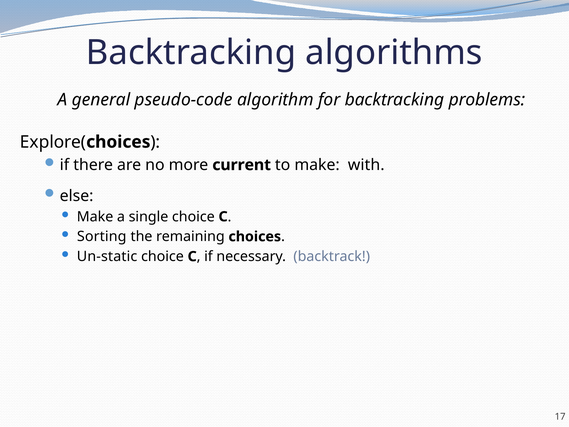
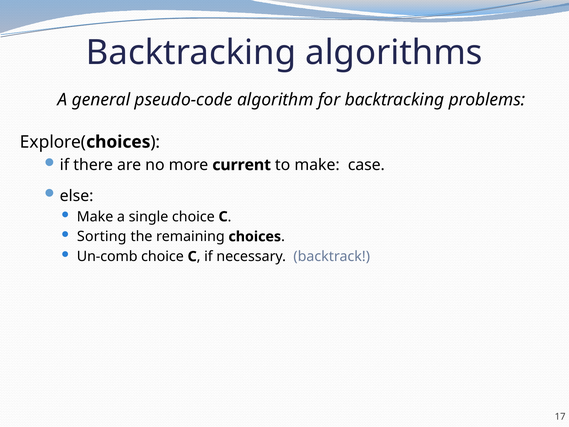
with: with -> case (366, 165)
Un-static: Un-static -> Un-comb (107, 256)
